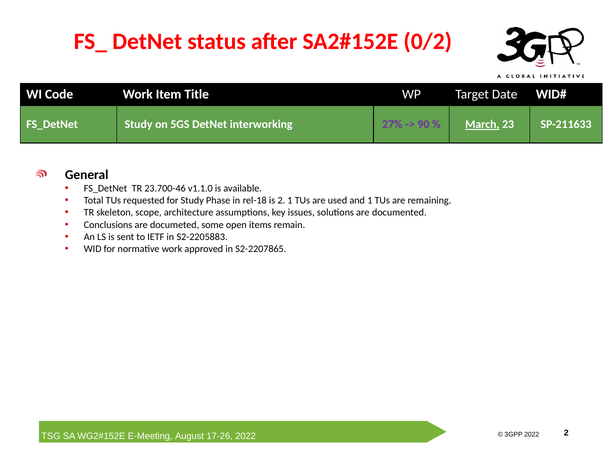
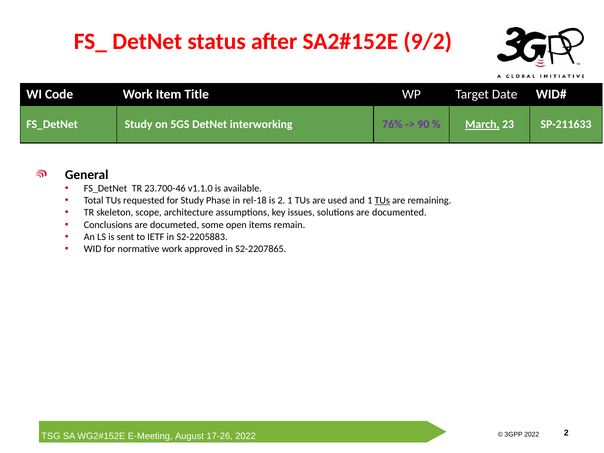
0/2: 0/2 -> 9/2 (428, 41)
27%: 27% -> 76% (392, 124)
TUs underline: none -> present (382, 201)
